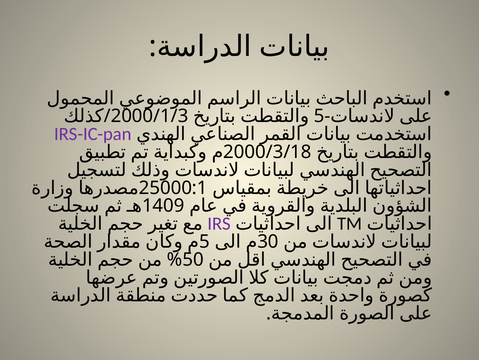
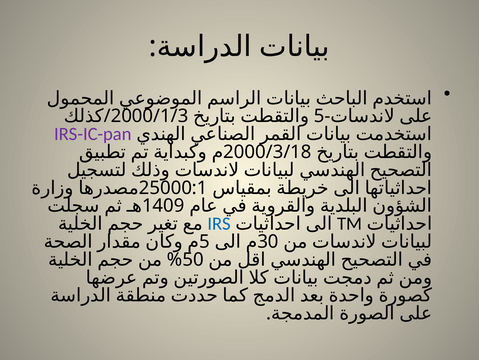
IRS colour: purple -> blue (219, 223)
